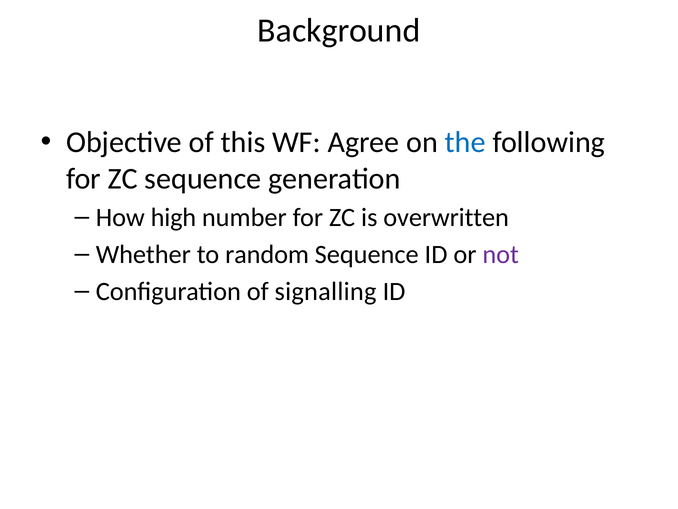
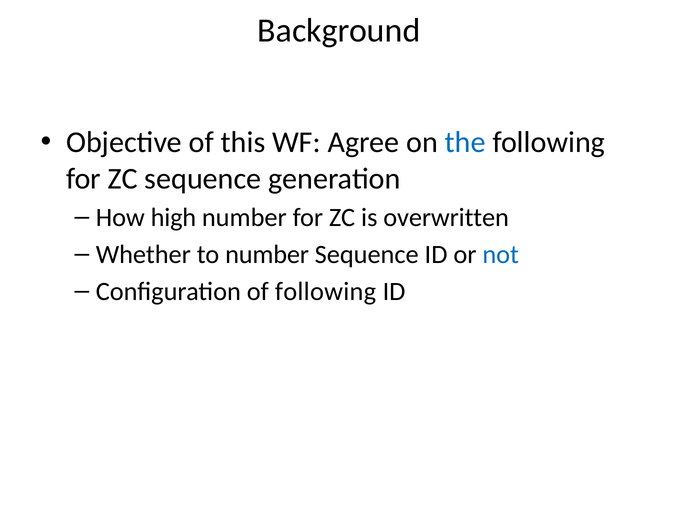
to random: random -> number (267, 254)
not colour: purple -> blue (501, 254)
of signalling: signalling -> following (326, 291)
